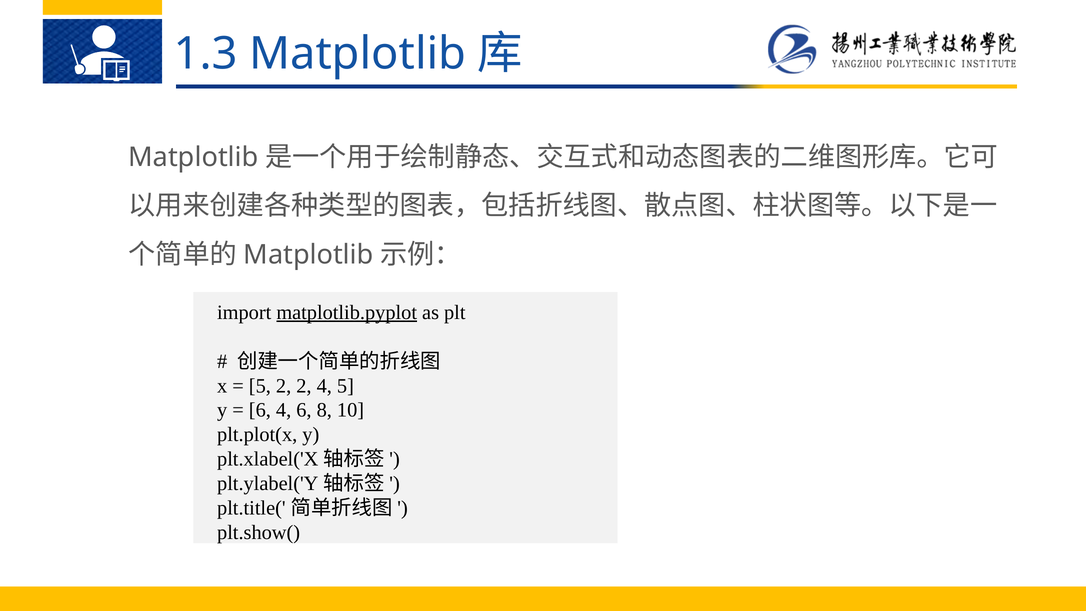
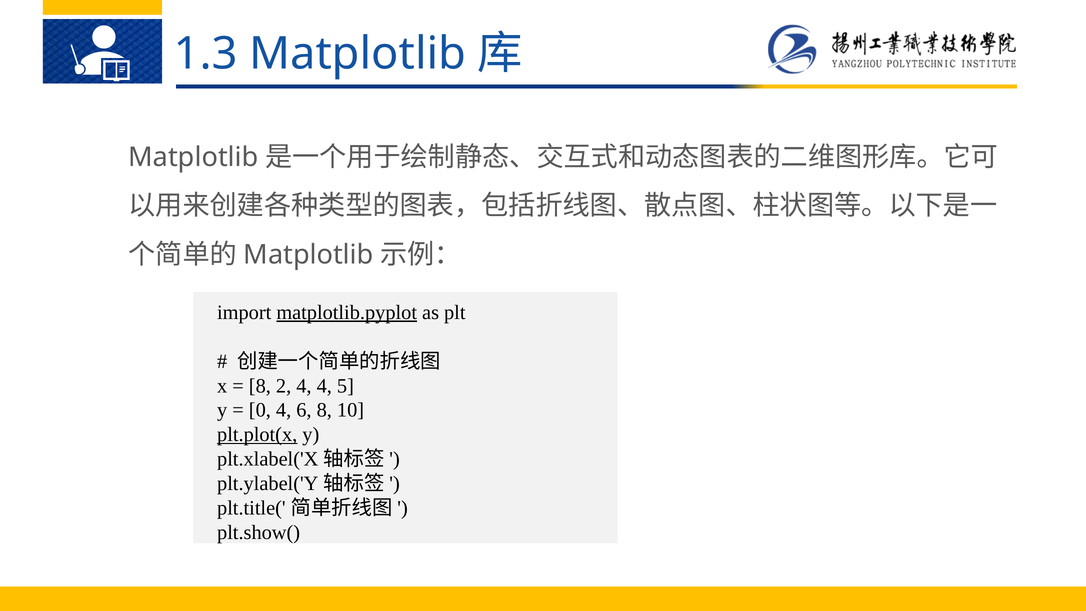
5: 5 -> 8 (260, 386)
2 2: 2 -> 4 (304, 386)
6: 6 -> 0 (260, 410)
plt.plot(x underline: none -> present (257, 435)
